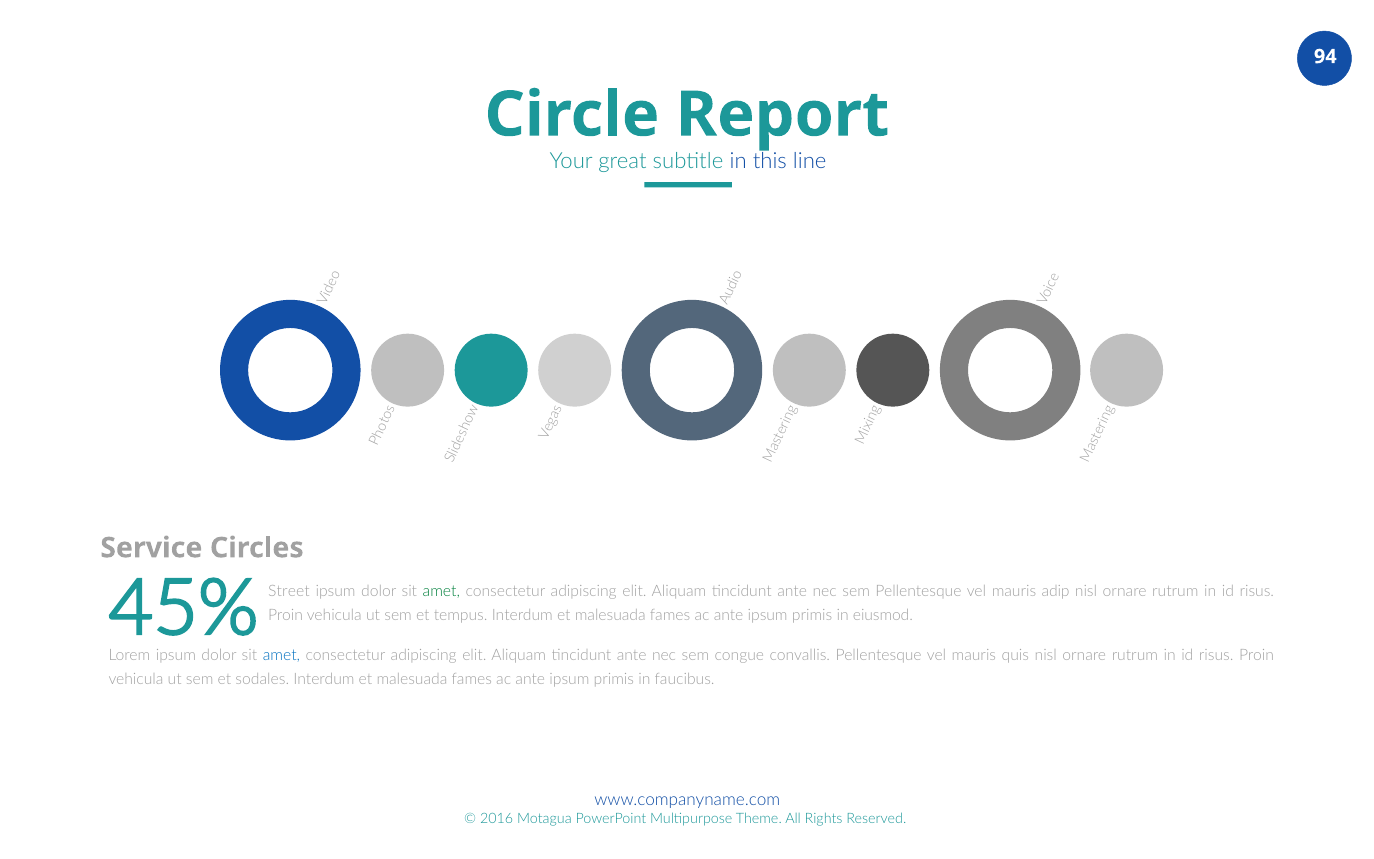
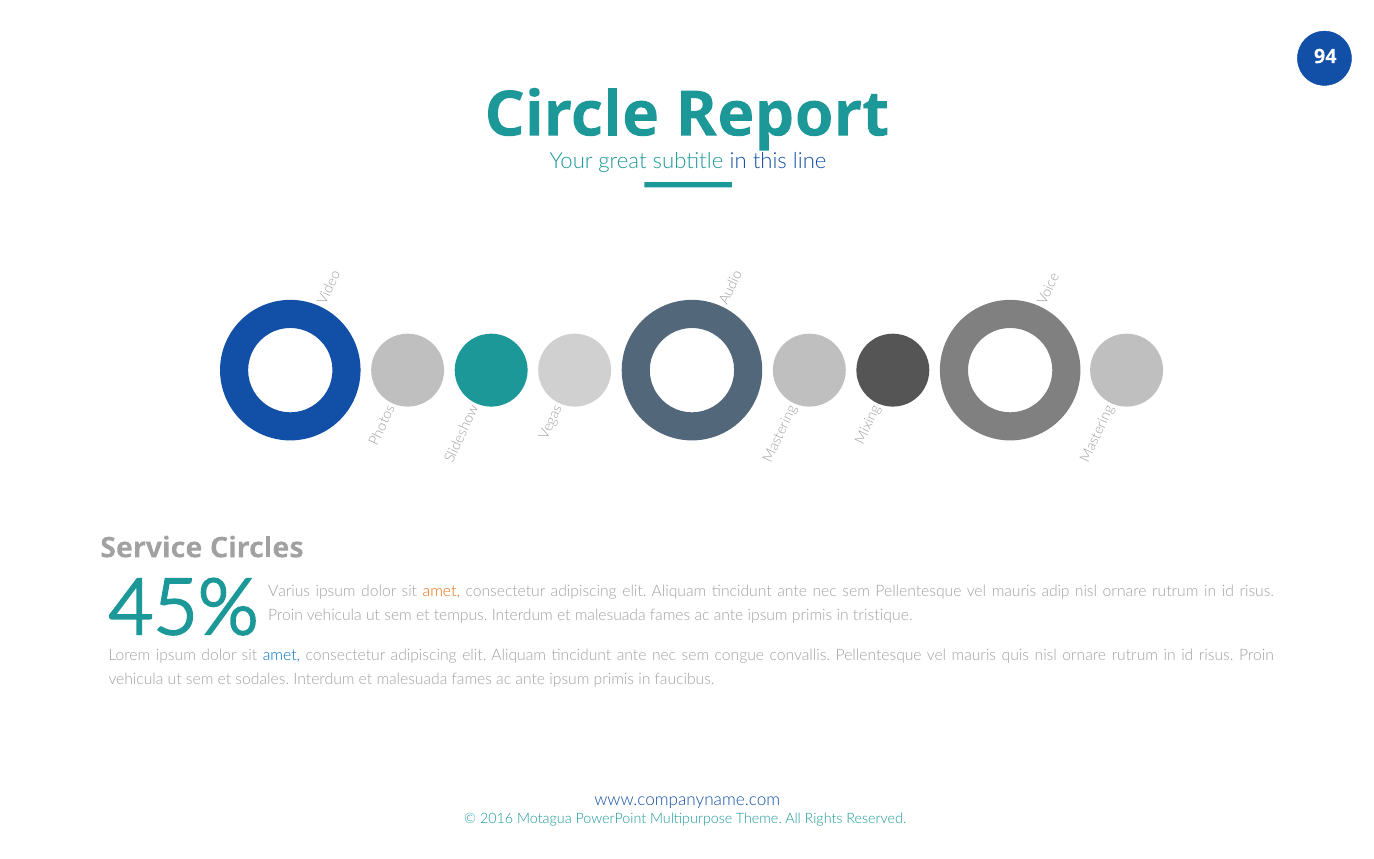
Street: Street -> Varius (289, 591)
amet colour: green -> orange (441, 591)
eiusmod: eiusmod -> tristique (883, 615)
